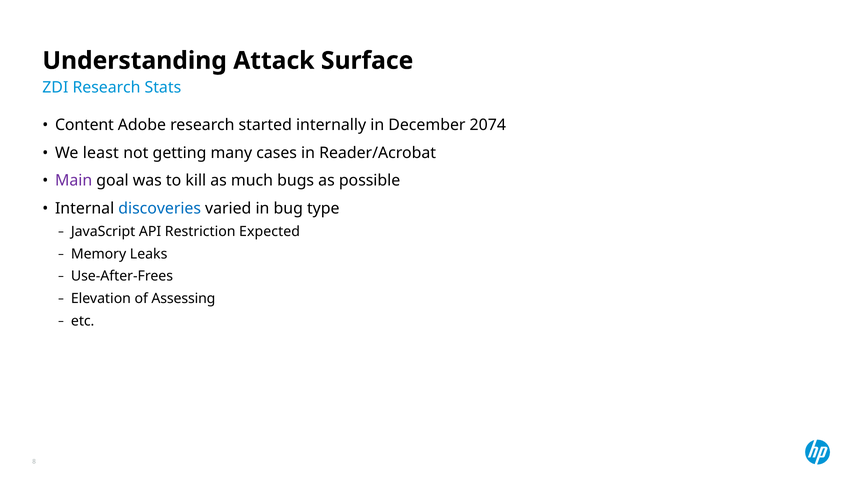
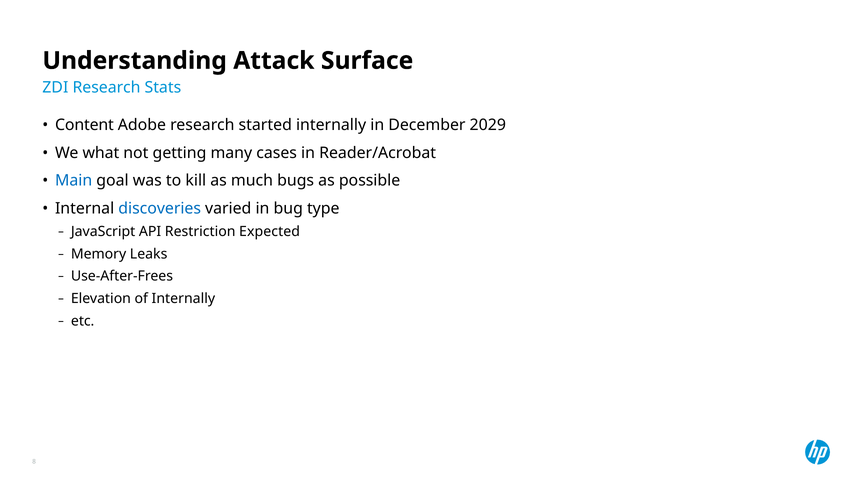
2074: 2074 -> 2029 (488, 125)
least: least -> what (101, 153)
Main colour: purple -> blue (74, 180)
of Assessing: Assessing -> Internally (183, 298)
